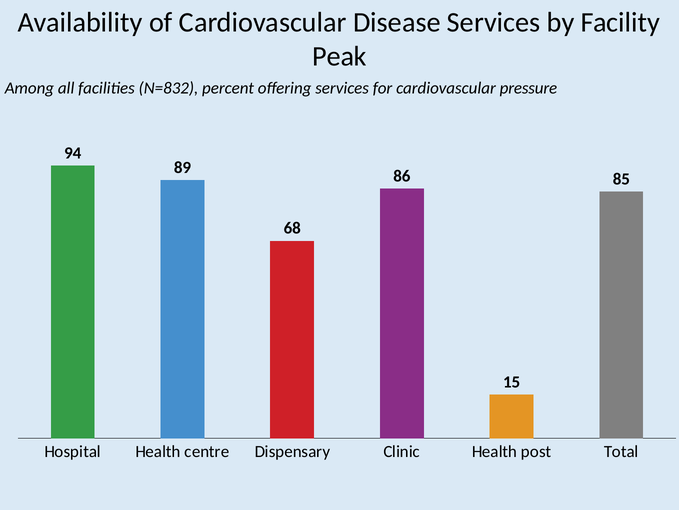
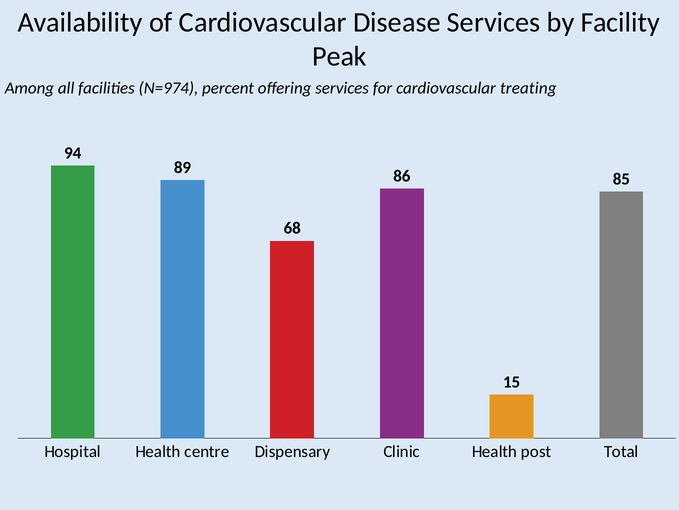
N=832: N=832 -> N=974 (168, 88)
pressure: pressure -> treating (528, 88)
